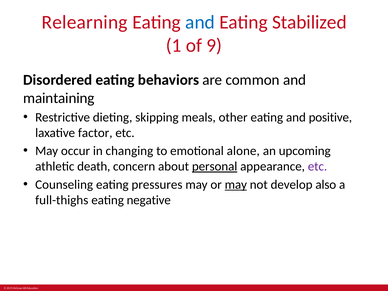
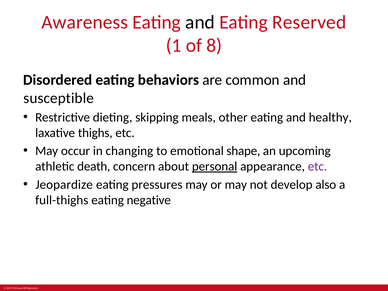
Relearning: Relearning -> Awareness (85, 22)
and colour: blue -> black (200, 22)
Stabilized: Stabilized -> Reserved (309, 22)
9: 9 -> 8 (214, 45)
maintaining: maintaining -> susceptible (59, 98)
positive: positive -> healthy (330, 117)
factor: factor -> thighs (95, 133)
alone: alone -> shape (243, 151)
Counseling: Counseling -> Jeopardize (64, 185)
may underline: present -> none (236, 185)
